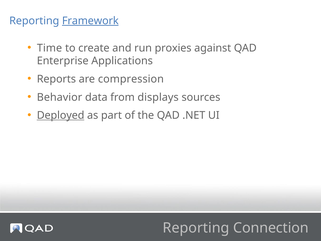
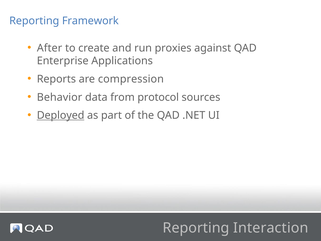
Framework underline: present -> none (90, 21)
Time: Time -> After (50, 48)
displays: displays -> protocol (158, 97)
Connection: Connection -> Interaction (271, 228)
